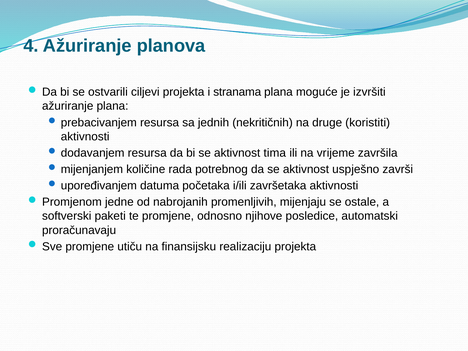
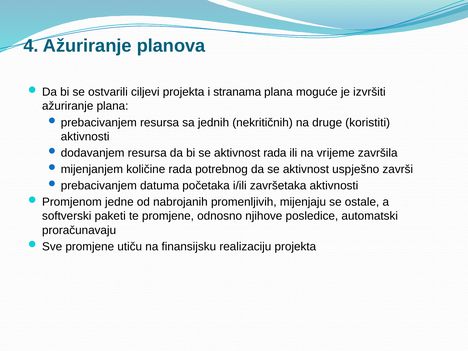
aktivnost tima: tima -> rada (275, 153)
upoređivanjem: upoređivanjem -> prebacivanjem (99, 186)
